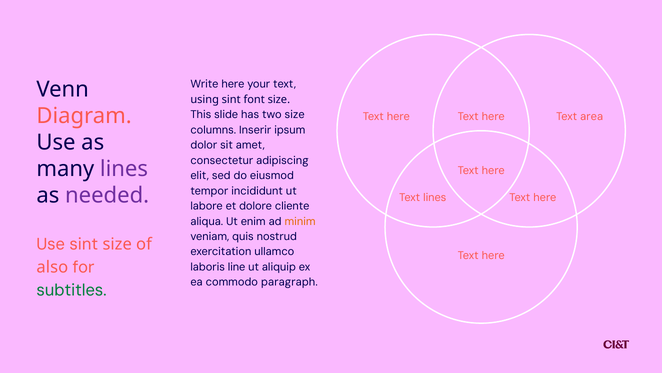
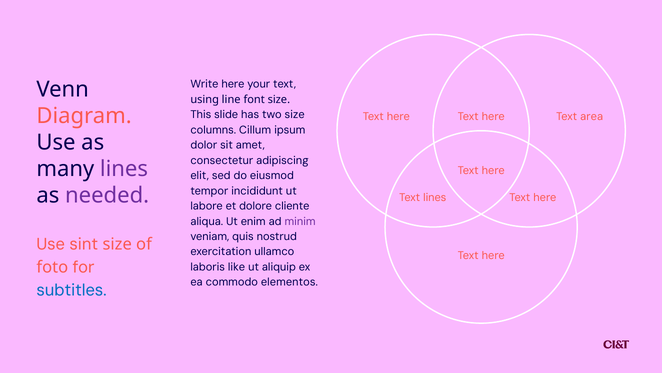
using sint: sint -> line (231, 99)
Inserir: Inserir -> Cillum (255, 130)
minim colour: orange -> purple (300, 221)
also: also -> foto (52, 267)
line: line -> like (236, 267)
paragraph: paragraph -> elementos (289, 282)
subtitles colour: green -> blue (72, 290)
